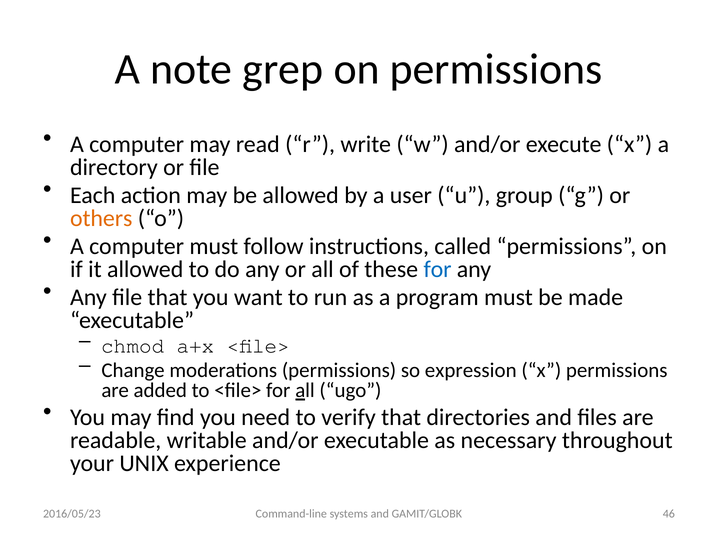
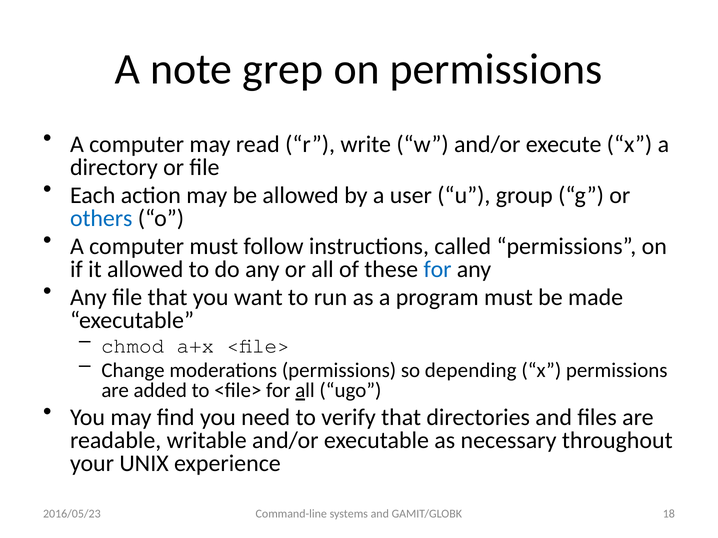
others colour: orange -> blue (101, 218)
expression: expression -> depending (471, 371)
46: 46 -> 18 (669, 514)
